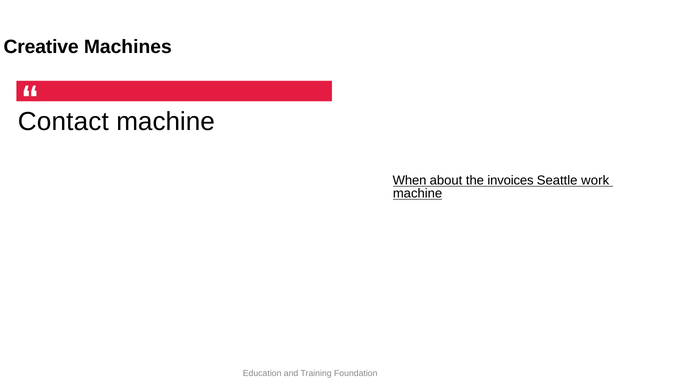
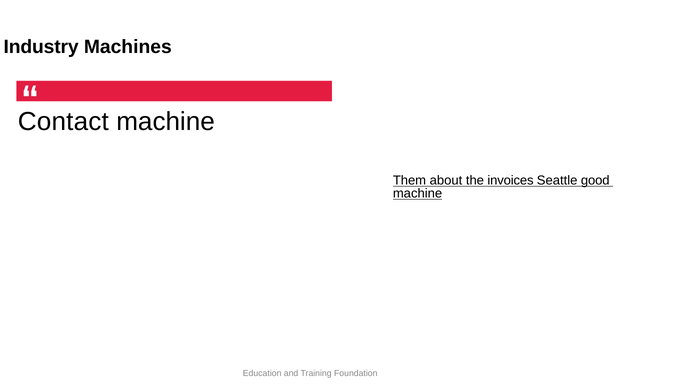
Creative: Creative -> Industry (41, 47)
When: When -> Them (410, 181)
work: work -> good (595, 181)
